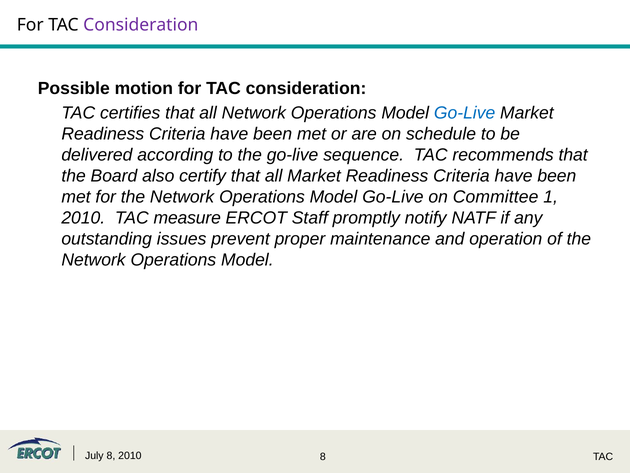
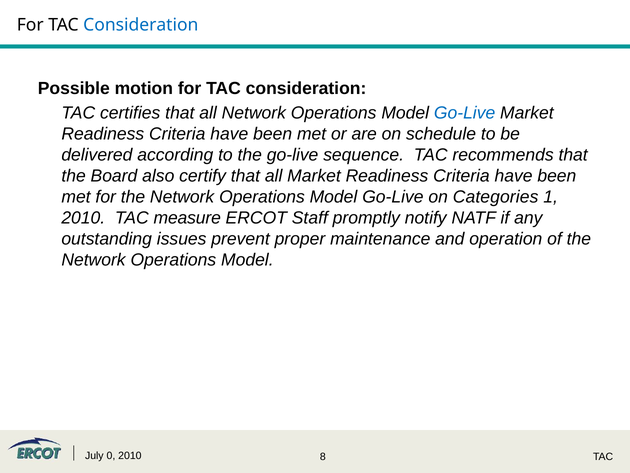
Consideration colour: purple -> blue (141, 25)
Committee: Committee -> Categories (496, 197)
July 8: 8 -> 0 (111, 455)
